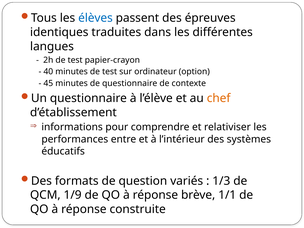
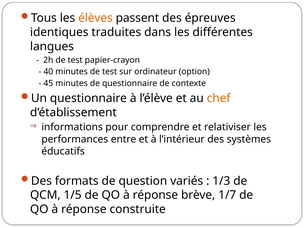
élèves colour: blue -> orange (95, 18)
1/9: 1/9 -> 1/5 (73, 195)
1/1: 1/1 -> 1/7 (227, 195)
